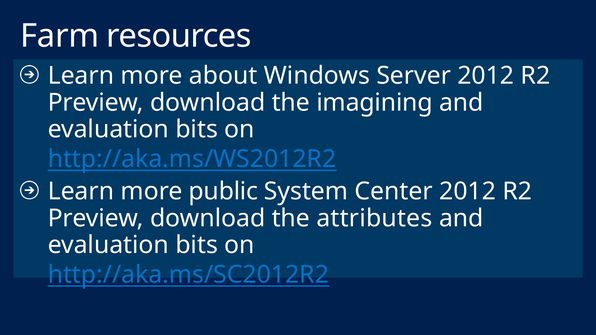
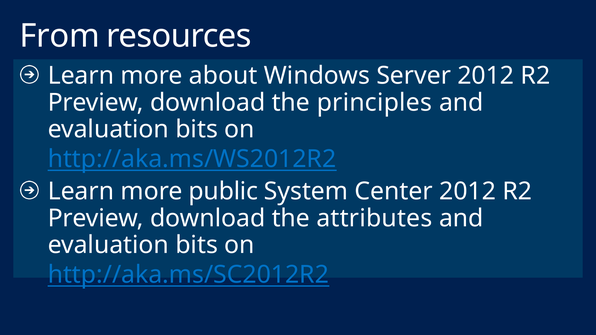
Farm: Farm -> From (60, 36)
imagining: imagining -> principles (374, 103)
